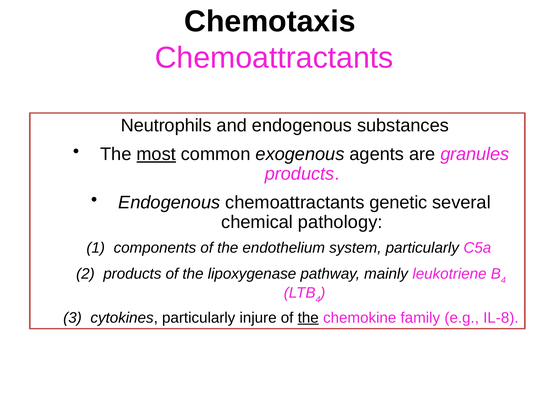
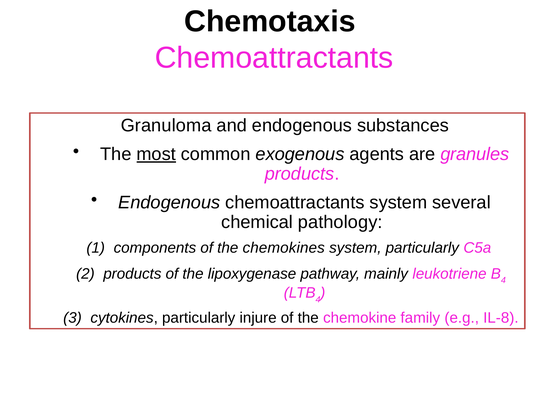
Neutrophils: Neutrophils -> Granuloma (166, 125)
chemoattractants genetic: genetic -> system (398, 202)
endothelium: endothelium -> chemokines (284, 248)
the underline: present -> none (308, 318)
